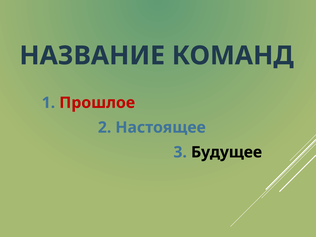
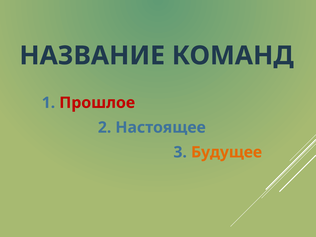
Будущее colour: black -> orange (227, 152)
